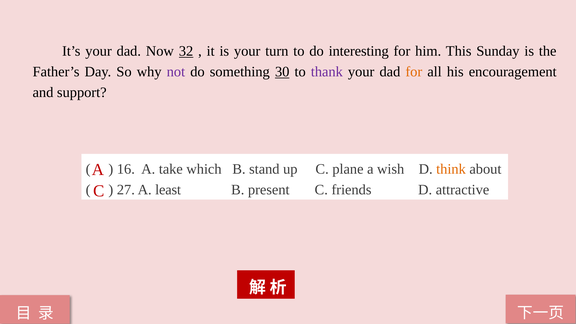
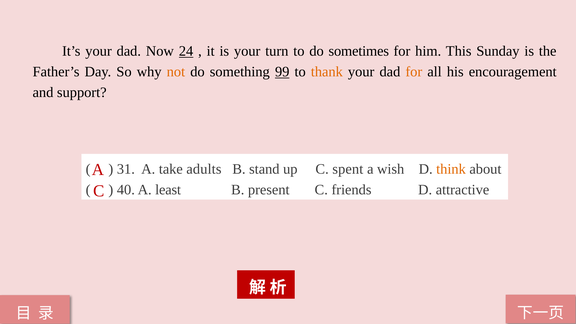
32: 32 -> 24 (186, 51)
interesting: interesting -> sometimes (359, 51)
not colour: purple -> orange (176, 72)
30: 30 -> 99 (282, 72)
thank colour: purple -> orange (327, 72)
16: 16 -> 31 (126, 169)
which: which -> adults (204, 169)
plane: plane -> spent (348, 169)
27: 27 -> 40 (126, 190)
